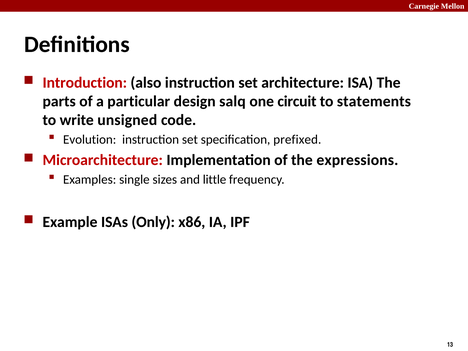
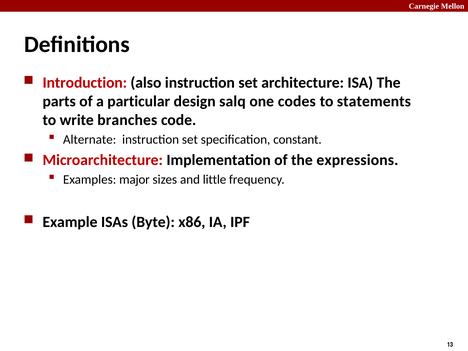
circuit: circuit -> codes (297, 101)
unsigned: unsigned -> branches (127, 120)
Evolution: Evolution -> Alternate (90, 140)
prefixed: prefixed -> constant (297, 140)
single: single -> major (134, 180)
Only: Only -> Byte (153, 222)
